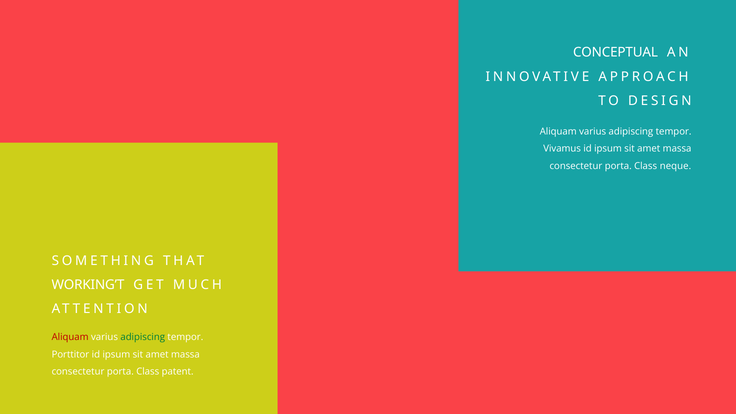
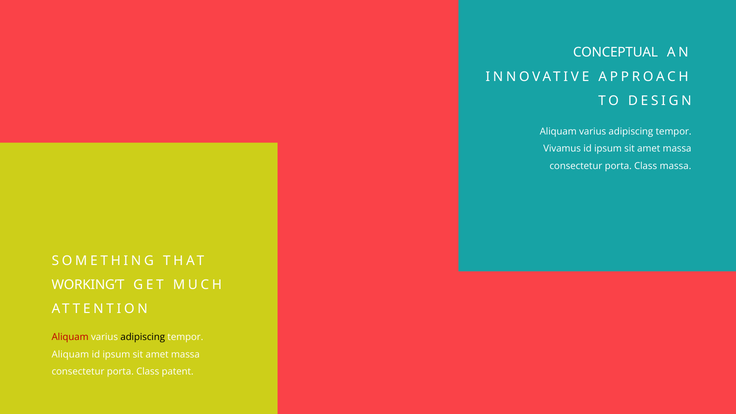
Class neque: neque -> massa (675, 166)
adipiscing colour: green -> black (143, 337)
Porttitor: Porttitor -> Aliquam (70, 355)
